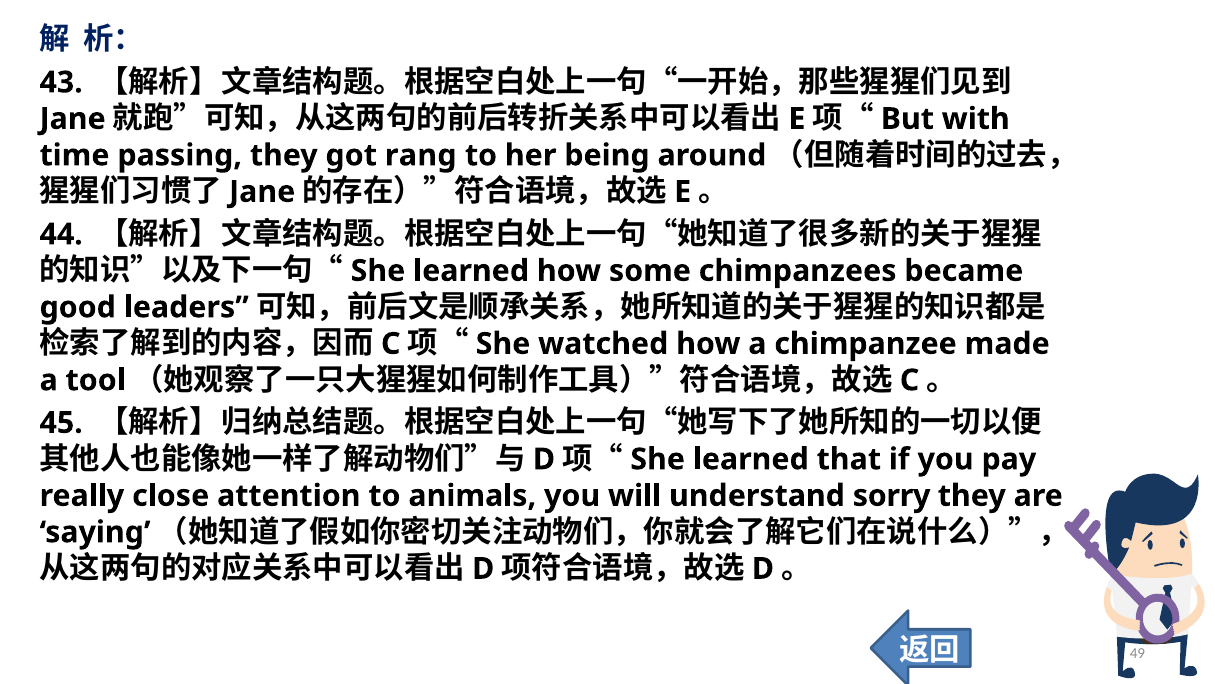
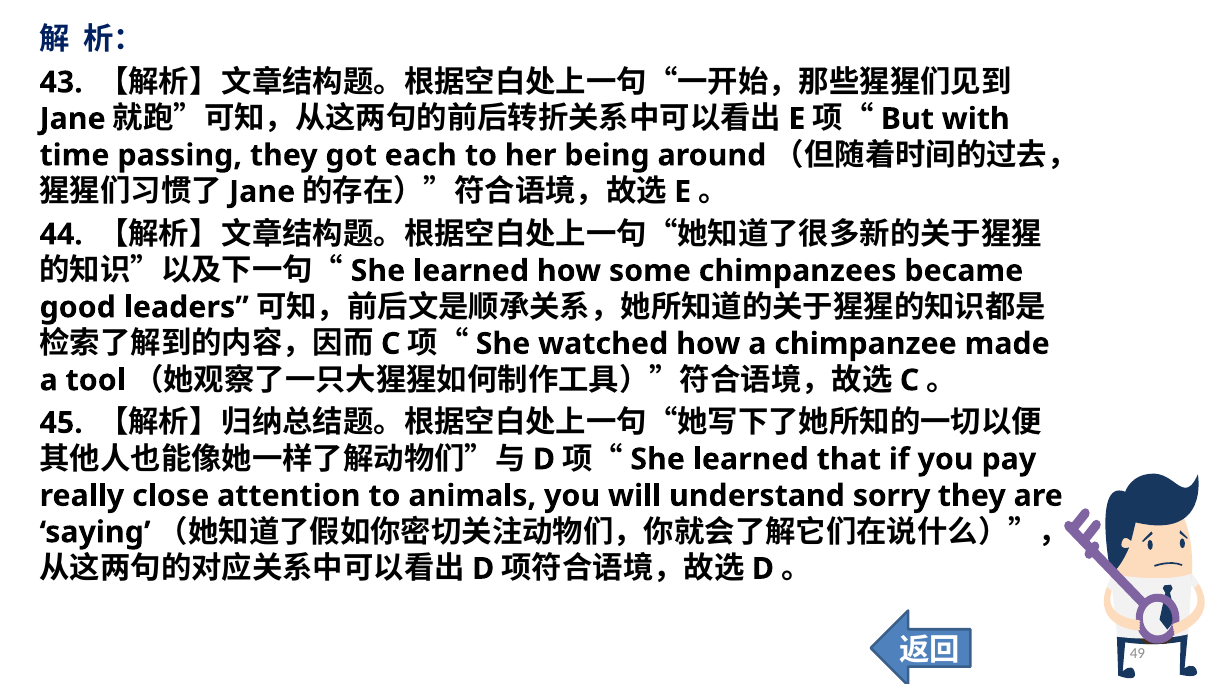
rang: rang -> each (421, 155)
